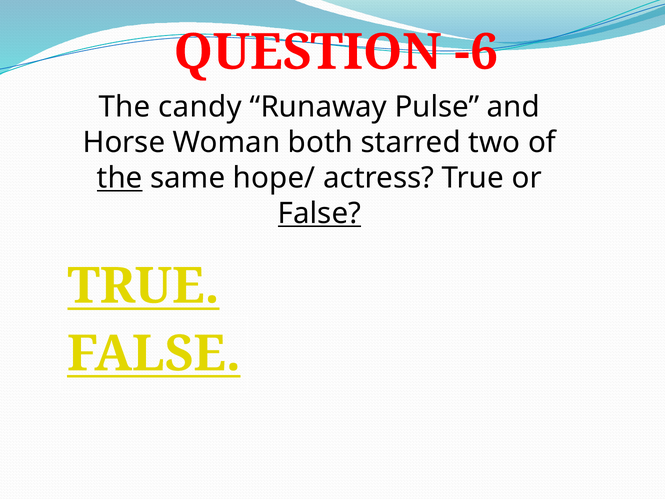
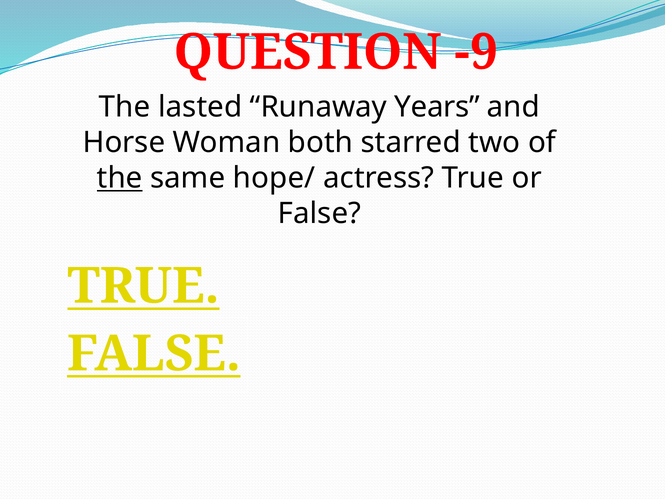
-6: -6 -> -9 (476, 52)
candy: candy -> lasted (200, 107)
Pulse: Pulse -> Years (437, 107)
False underline: present -> none (319, 213)
